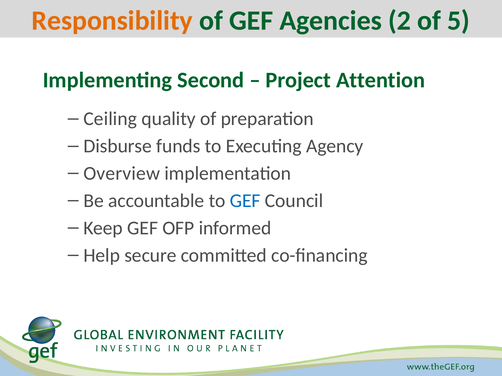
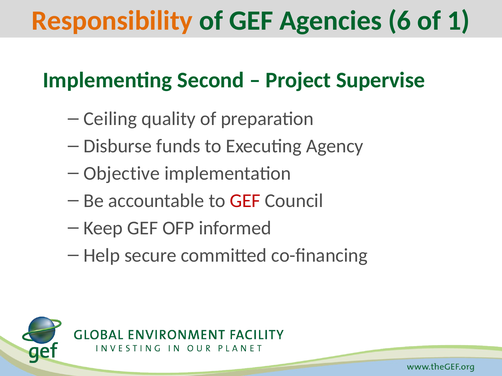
2: 2 -> 6 (399, 21)
5: 5 -> 1 (459, 21)
Attention: Attention -> Supervise (381, 80)
Overview: Overview -> Objective (122, 174)
GEF colour: blue -> red (245, 201)
